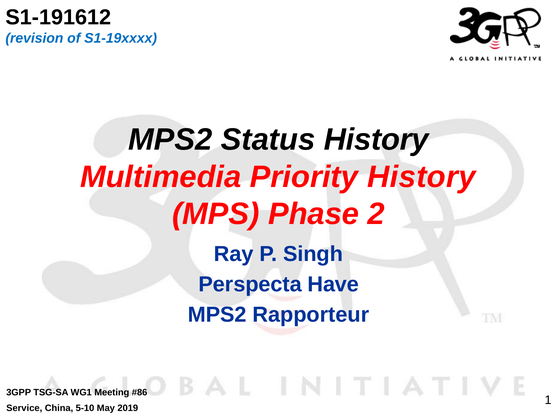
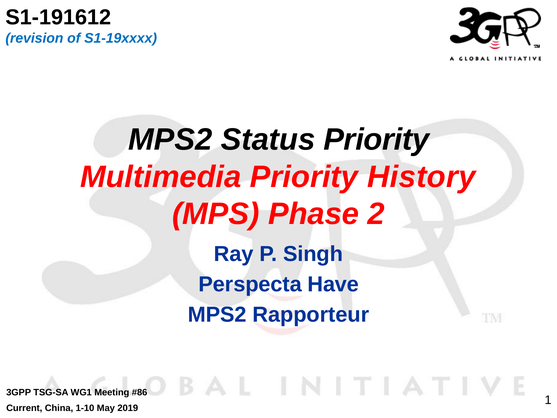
Status History: History -> Priority (376, 140)
Service: Service -> Current (24, 408)
5-10: 5-10 -> 1-10 (85, 408)
